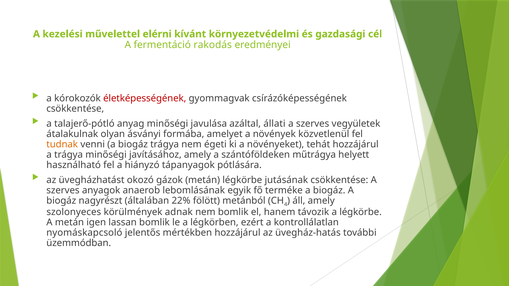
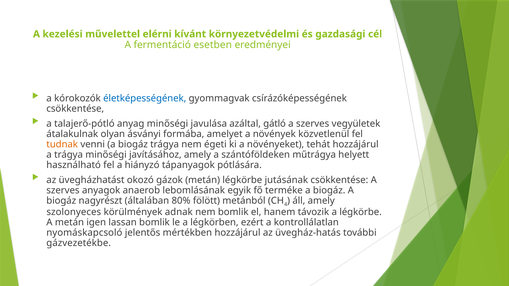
rakodás: rakodás -> esetben (213, 45)
életképességének colour: red -> blue (145, 99)
állati: állati -> gátló (275, 124)
22%: 22% -> 80% (181, 201)
üzemmódban: üzemmódban -> gázvezetékbe (79, 243)
